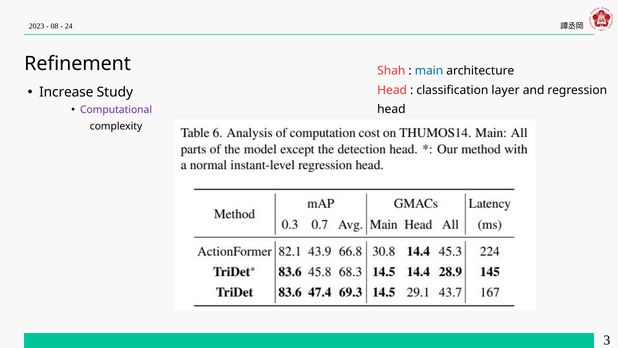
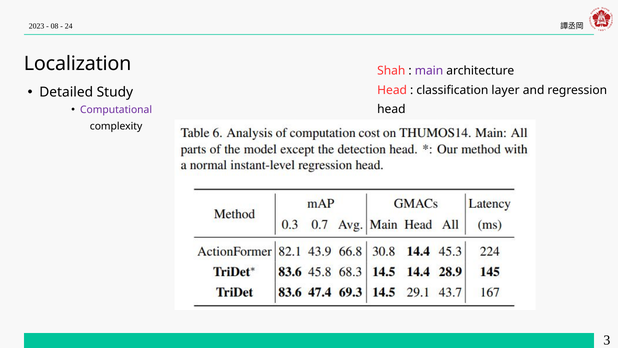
Refinement: Refinement -> Localization (78, 64)
main colour: blue -> purple (429, 71)
Increase: Increase -> Detailed (66, 92)
